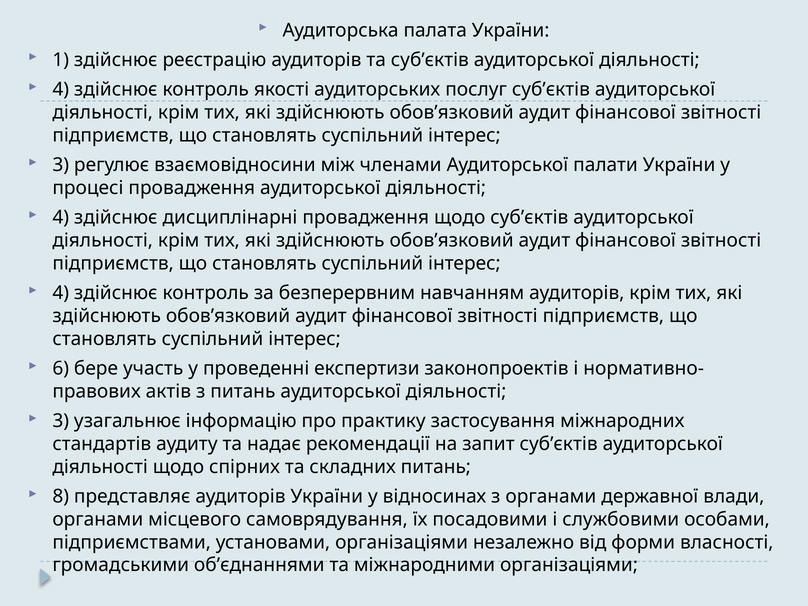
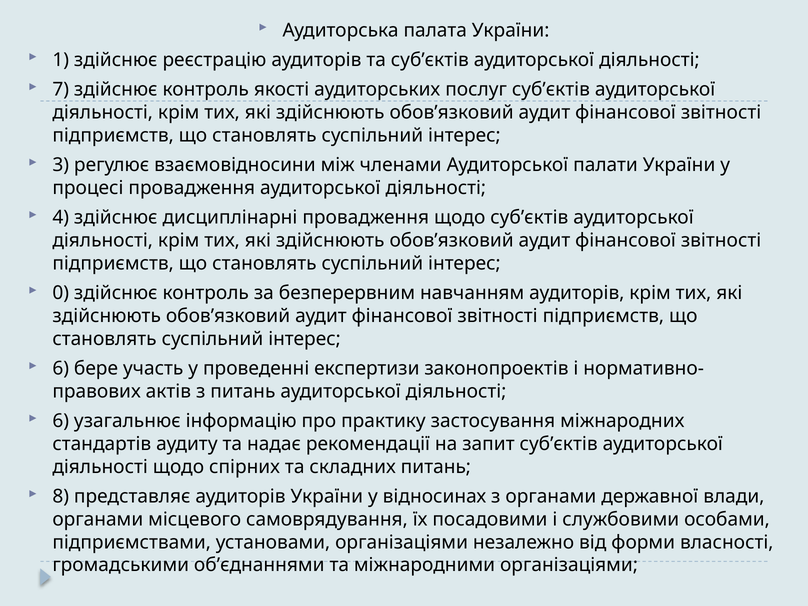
4: 4 -> 7 (61, 90)
4: 4 -> 0 (61, 293)
3: 3 -> 6 (61, 421)
